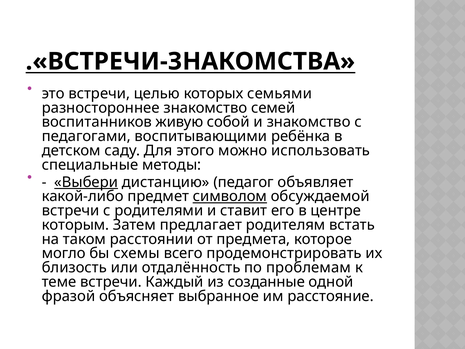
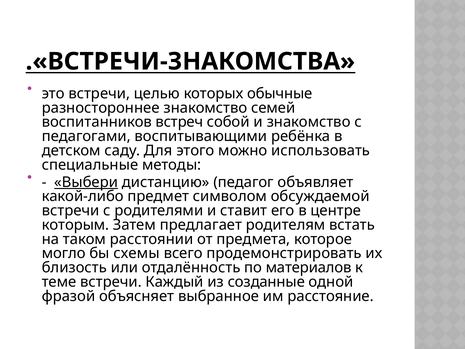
семьями: семьями -> обычные (280, 93)
живую: живую -> встреч (179, 122)
символом underline: present -> none (230, 196)
проблемам: проблемам -> материалов (309, 267)
